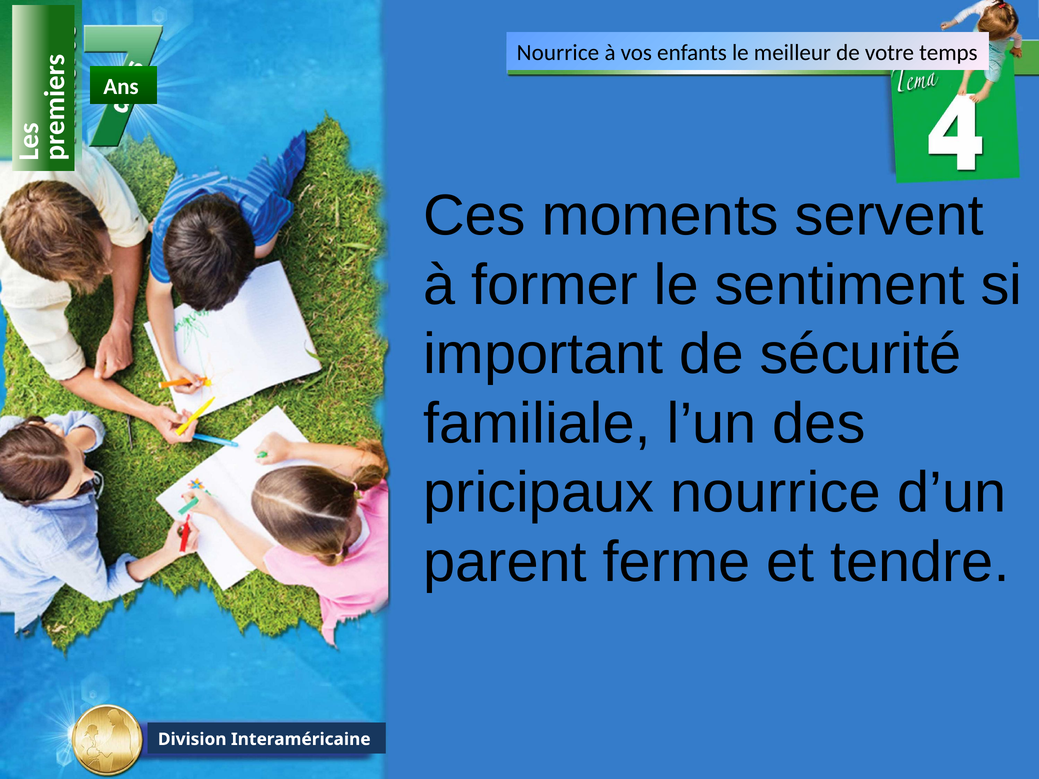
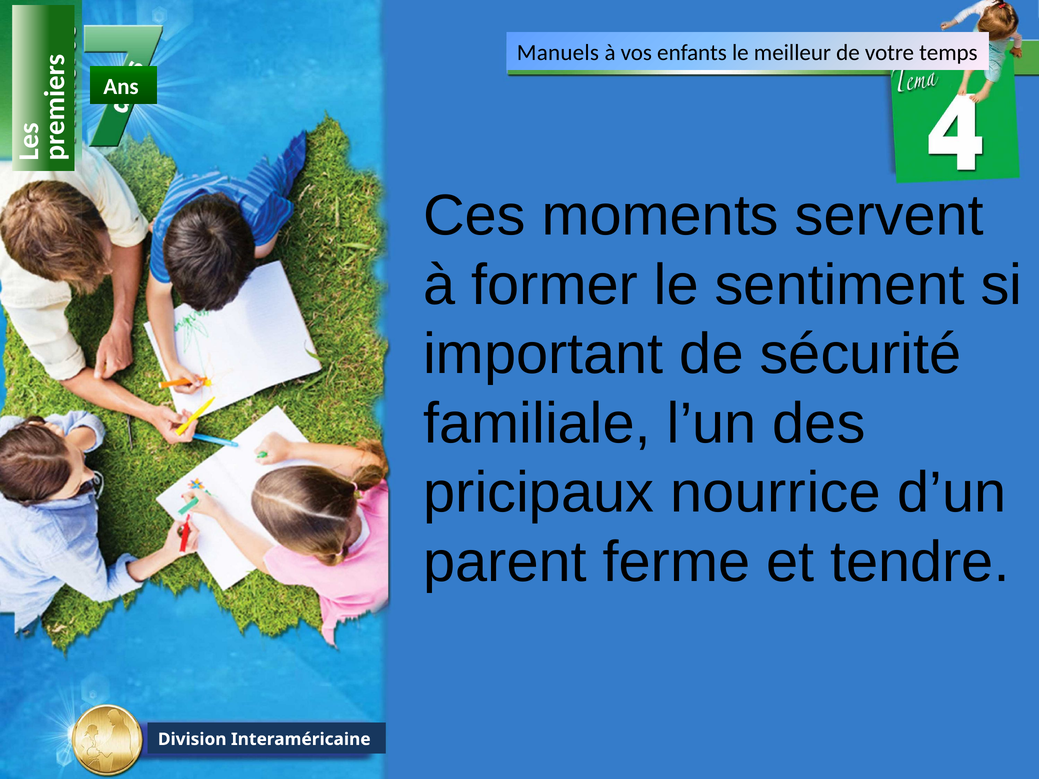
Nourrice: Nourrice -> Manuels (558, 53)
